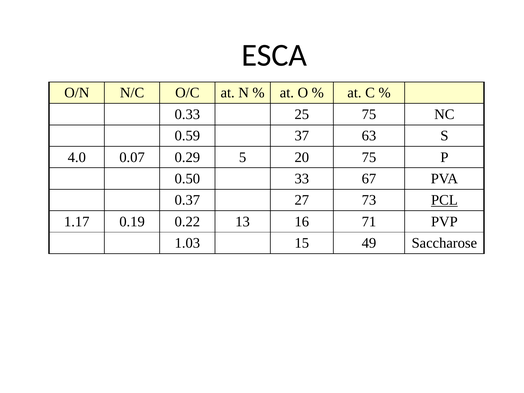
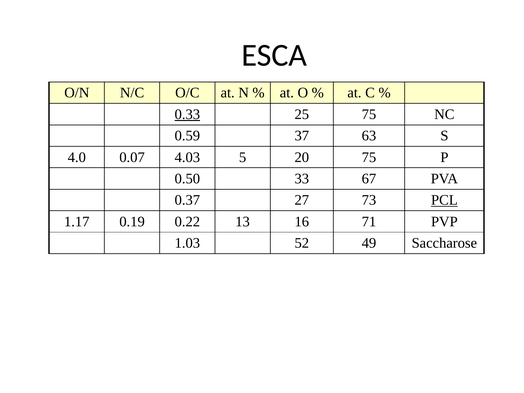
0.33 underline: none -> present (187, 114)
0.29: 0.29 -> 4.03 (187, 157)
15: 15 -> 52 (302, 243)
